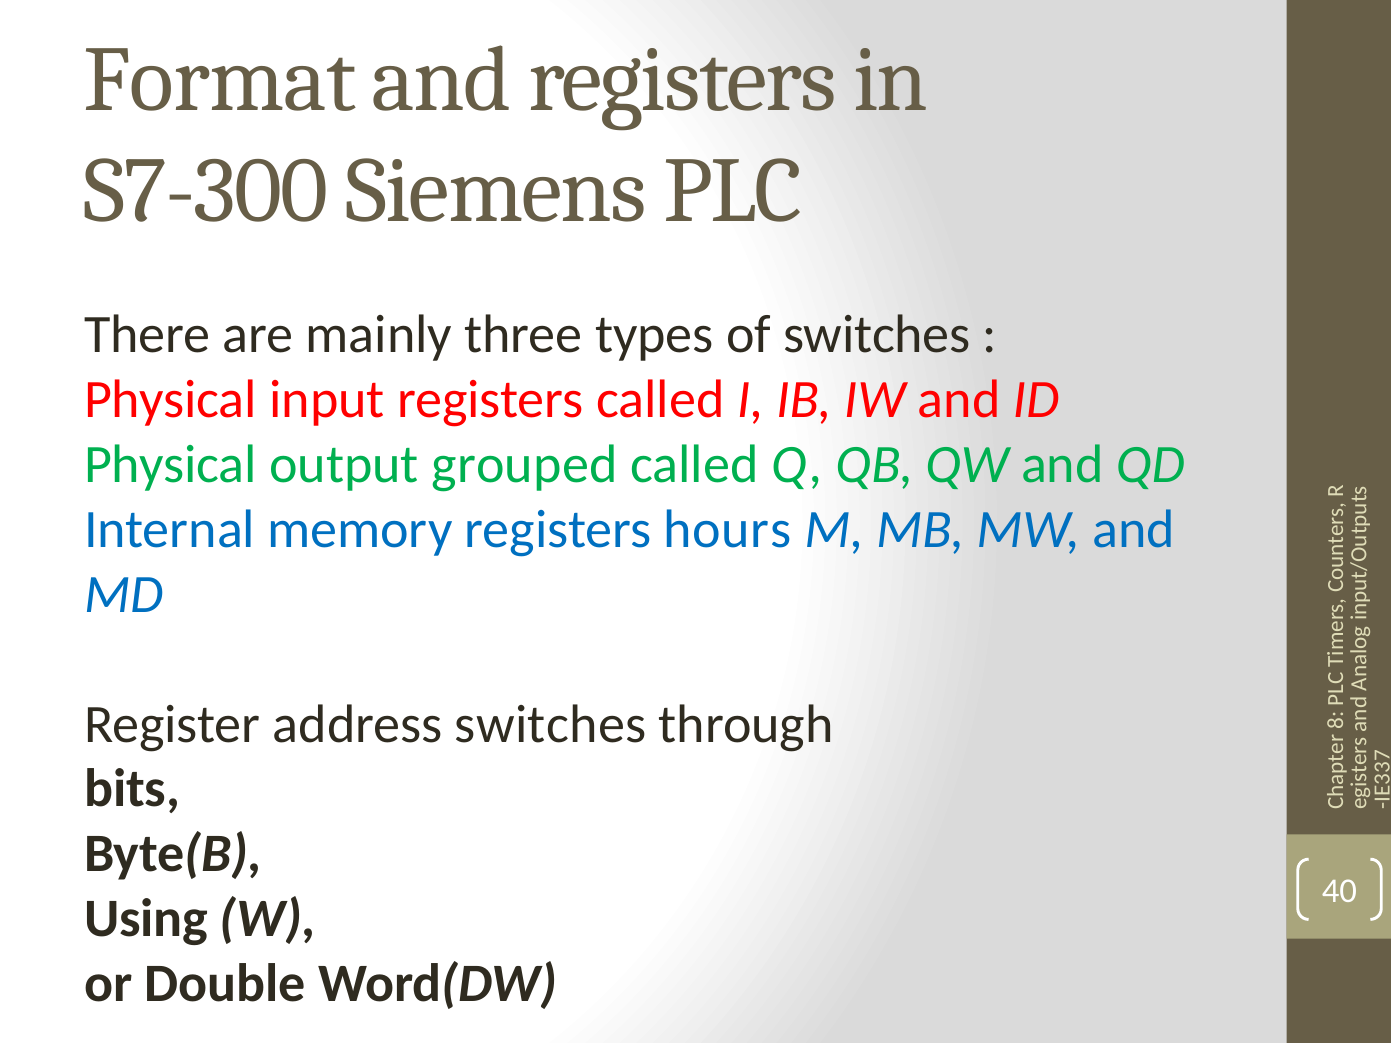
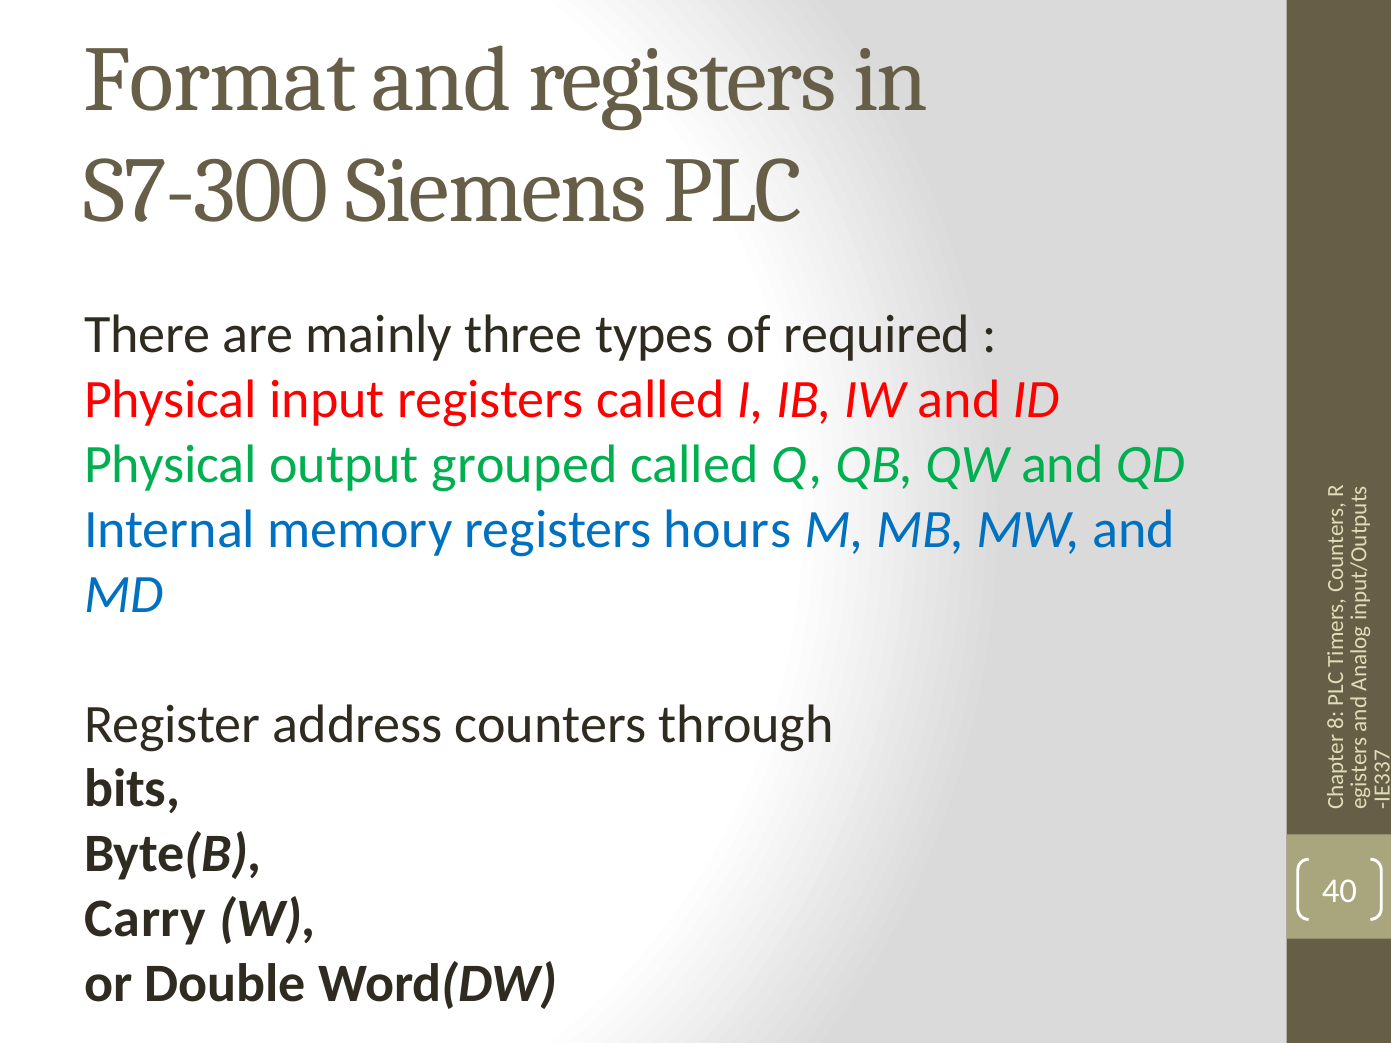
of switches: switches -> required (877, 335)
address switches: switches -> counters (551, 724)
Using: Using -> Carry (146, 919)
